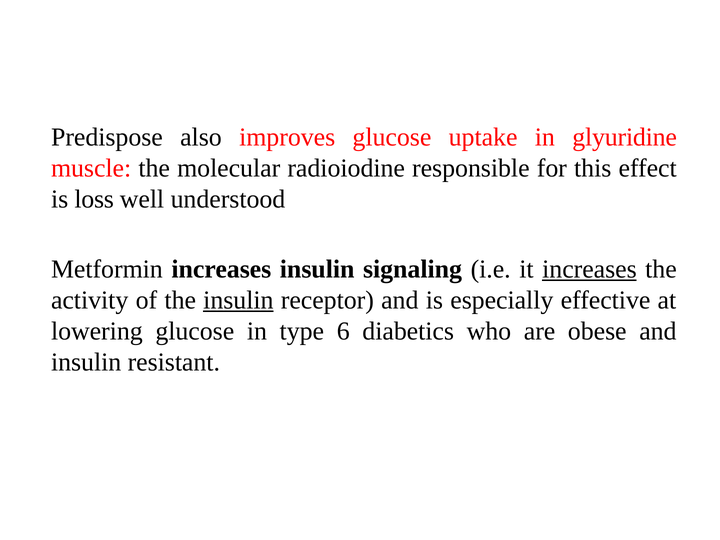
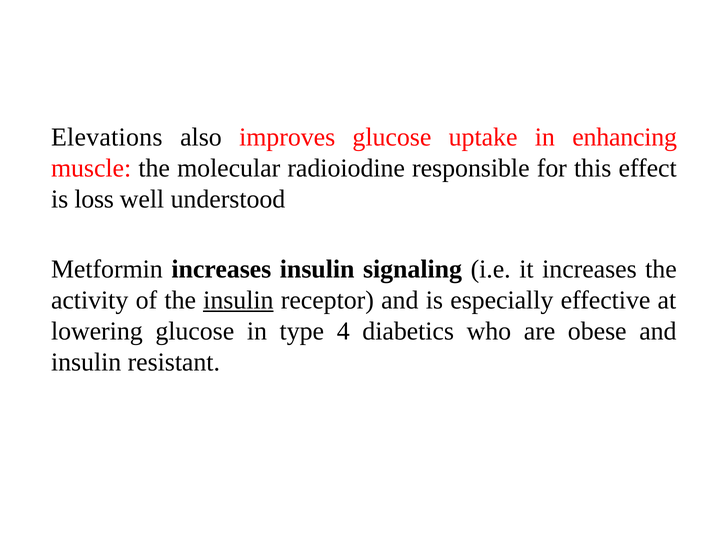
Predispose: Predispose -> Elevations (107, 137)
glyuridine: glyuridine -> enhancing (625, 137)
increases underline: present -> none (589, 269)
6: 6 -> 4 (343, 331)
